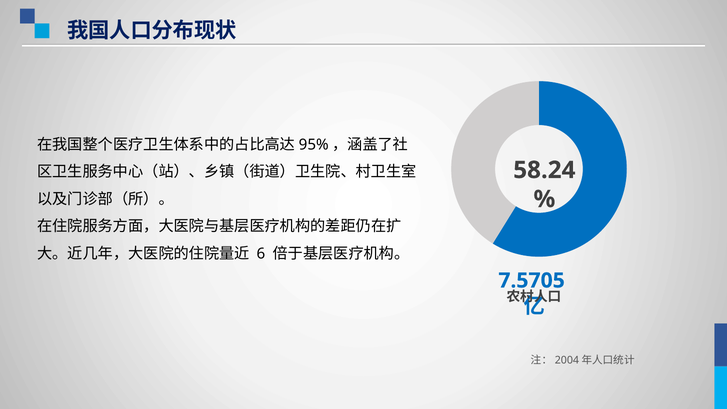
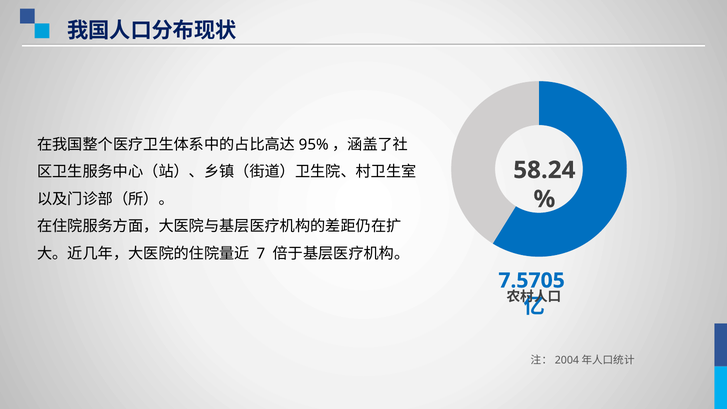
6: 6 -> 7 (261, 254)
